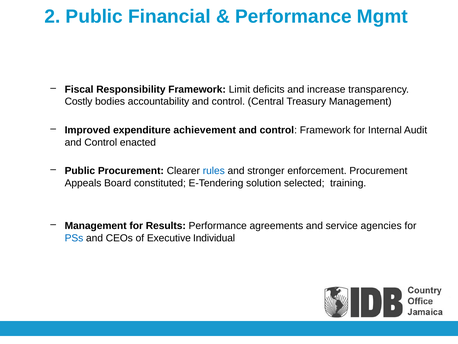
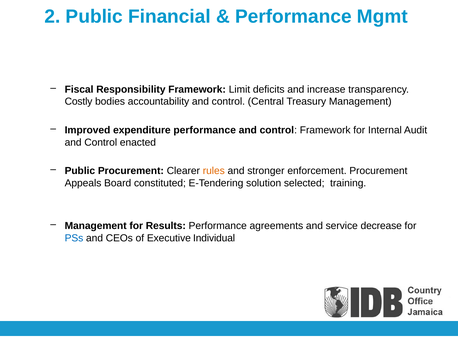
expenditure achievement: achievement -> performance (205, 130)
rules colour: blue -> orange (214, 171)
agencies: agencies -> decrease (381, 226)
